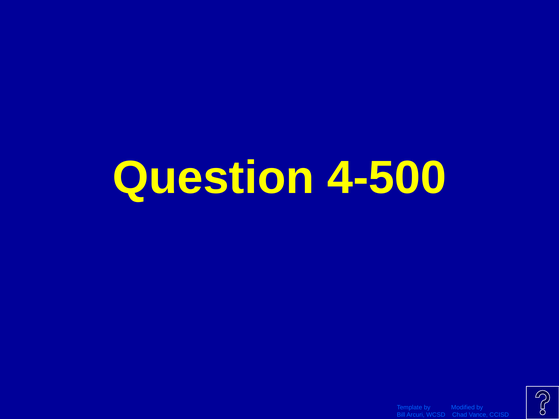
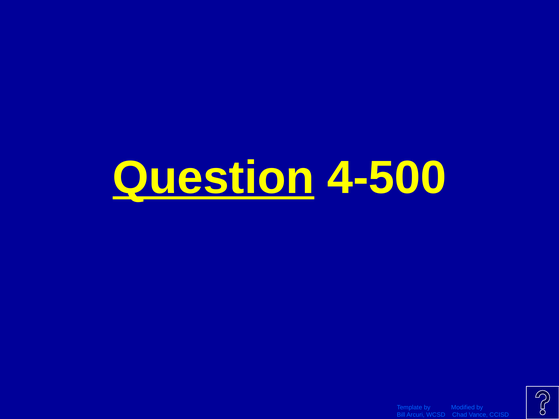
Question underline: none -> present (213, 178)
